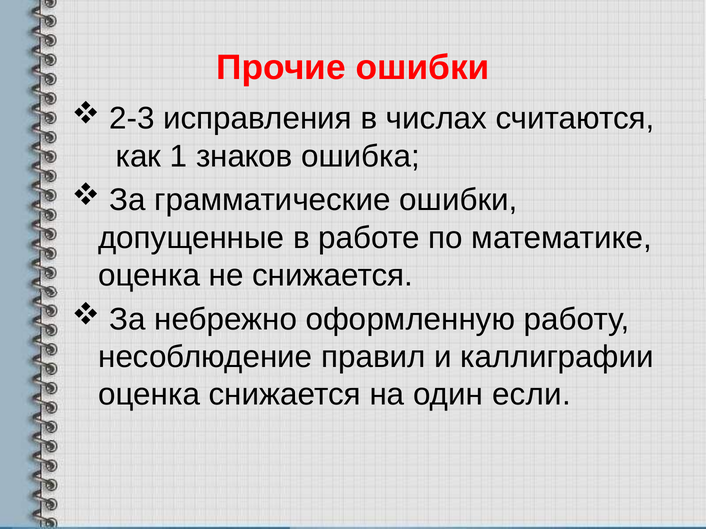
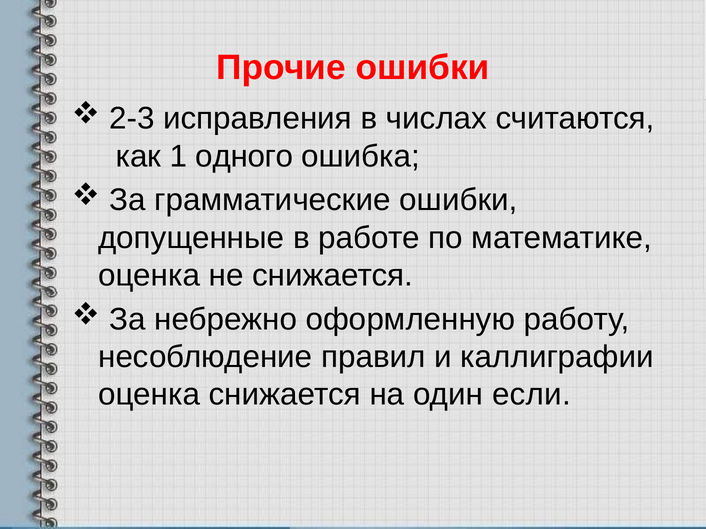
знаков: знаков -> одного (244, 156)
